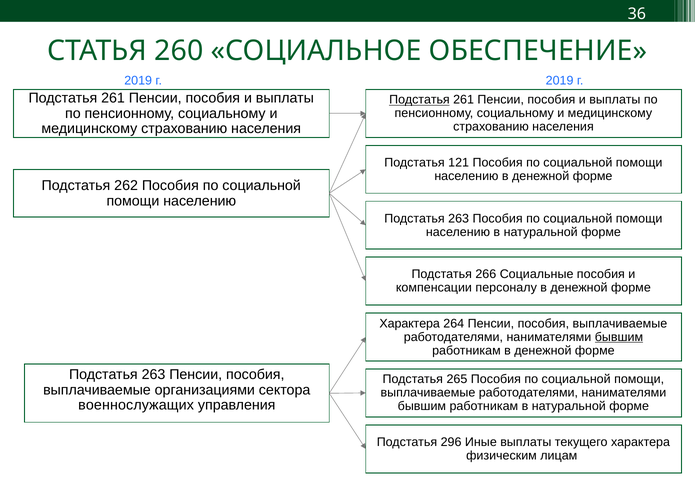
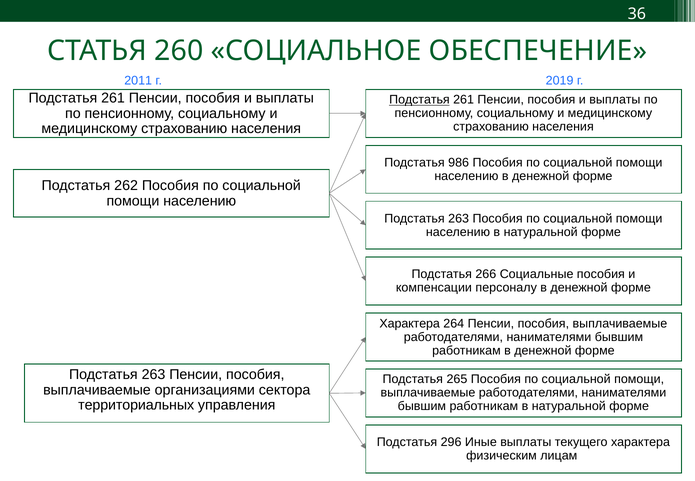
2019: 2019 -> 2011 (138, 80)
121: 121 -> 986 (459, 163)
бывшим underline: present -> none (619, 337)
военнослужащих: военнослужащих -> территориальных (136, 405)
